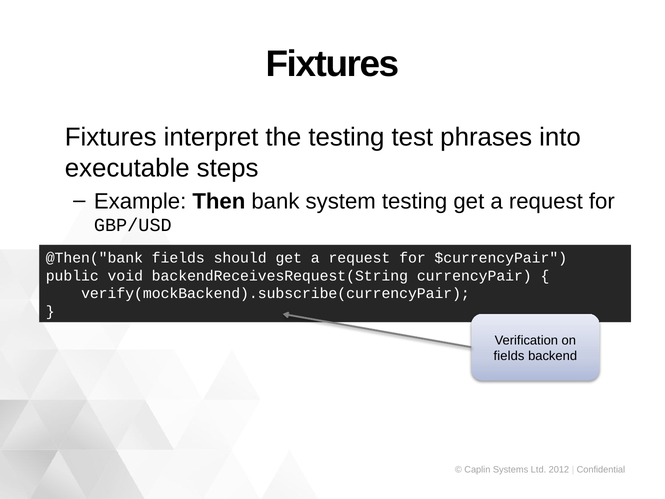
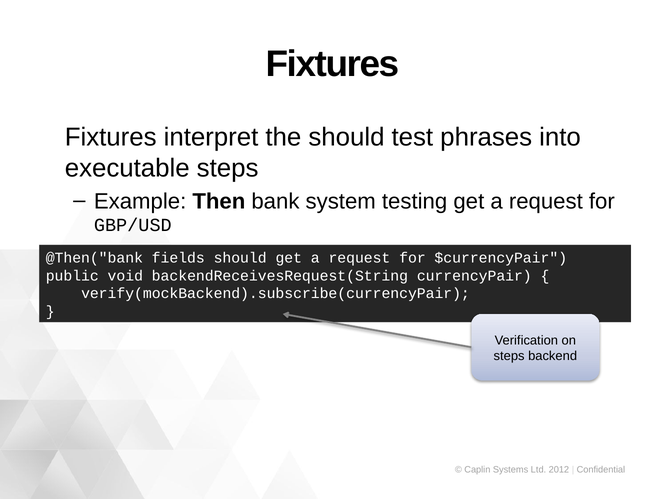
the testing: testing -> should (346, 137)
fields: fields -> steps (509, 356)
